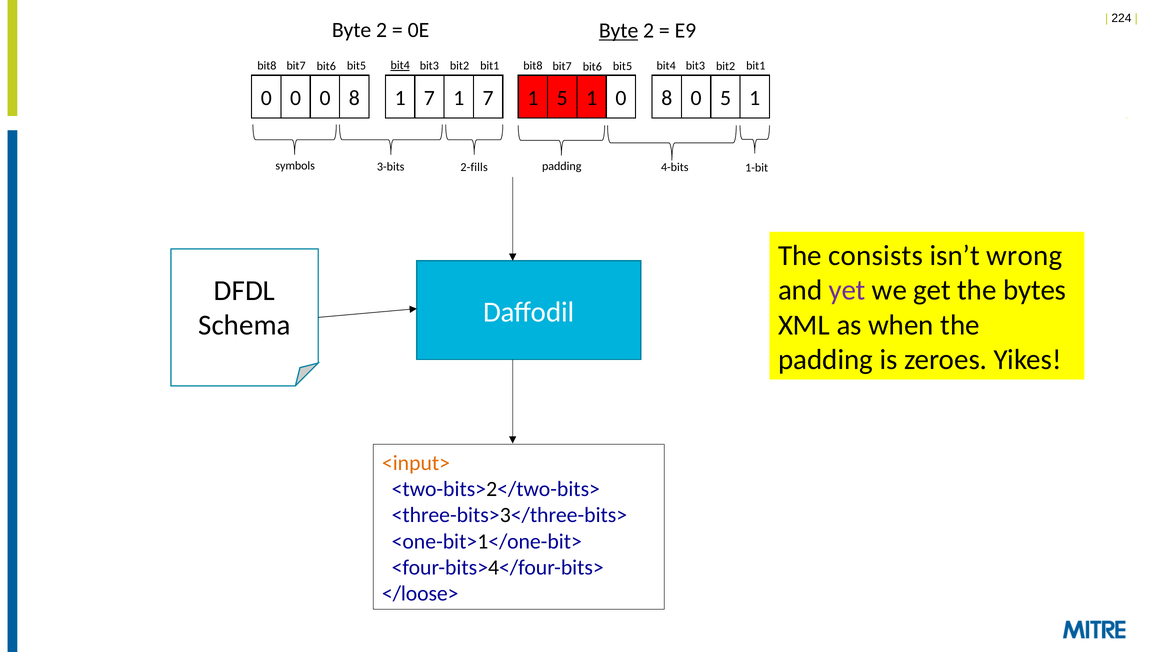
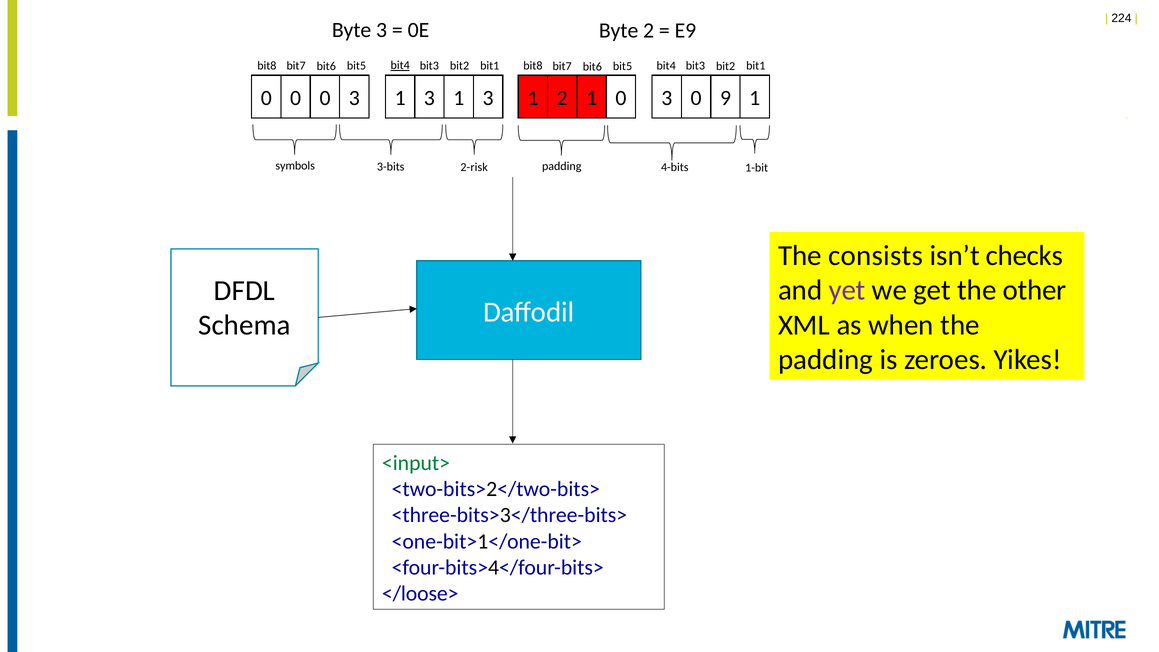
2: 2 -> 3 (382, 30)
Byte underline: present -> none (619, 31)
0 0 8: 8 -> 3 (354, 98)
7: 7 -> 3 (429, 98)
7: 7 -> 3 (488, 98)
1 5: 5 -> 2 (562, 98)
1 0 8: 8 -> 3 (667, 98)
0 5: 5 -> 9 (726, 98)
2-fills: 2-fills -> 2-risk (474, 167)
wrong: wrong -> checks (1025, 255)
bytes: bytes -> other (1035, 290)
<input> colour: orange -> green (416, 463)
